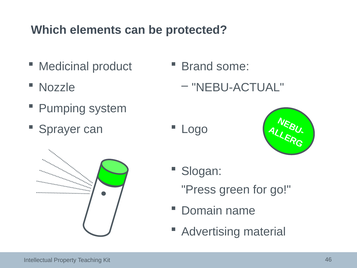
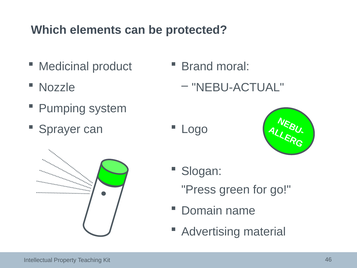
some: some -> moral (233, 66)
